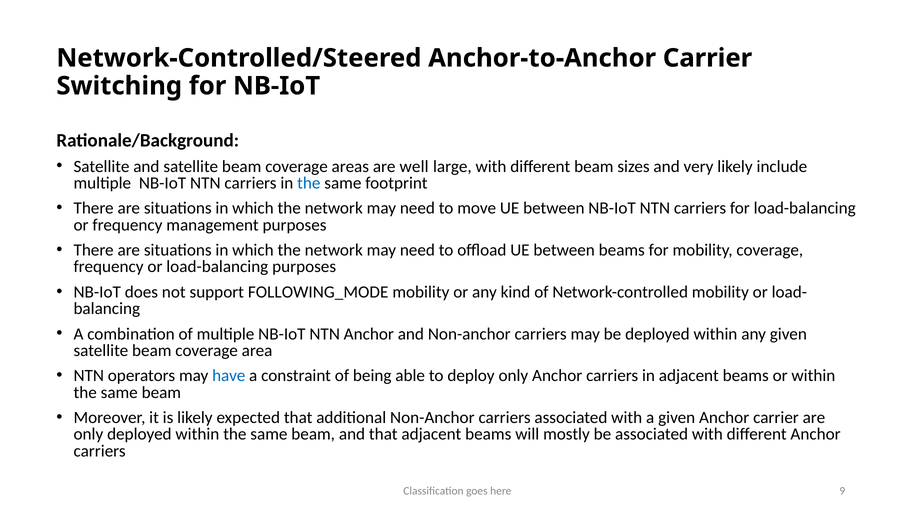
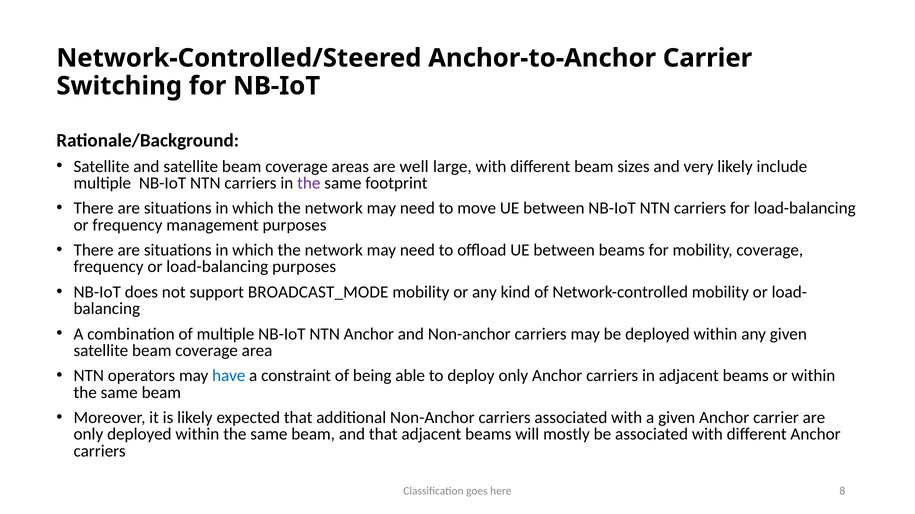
the colour: blue -> purple (309, 183)
FOLLOWING_MODE: FOLLOWING_MODE -> BROADCAST_MODE (318, 292)
9: 9 -> 8 (842, 491)
